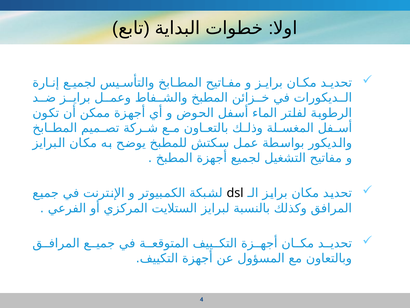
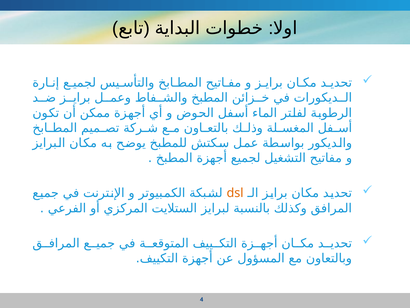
dsl colour: black -> orange (235, 193)
